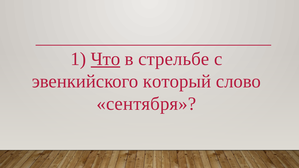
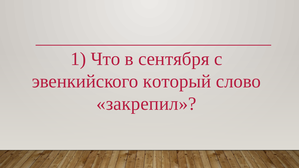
Что underline: present -> none (105, 59)
стрельбе: стрельбе -> сентября (174, 59)
сентября: сентября -> закрепил (146, 104)
